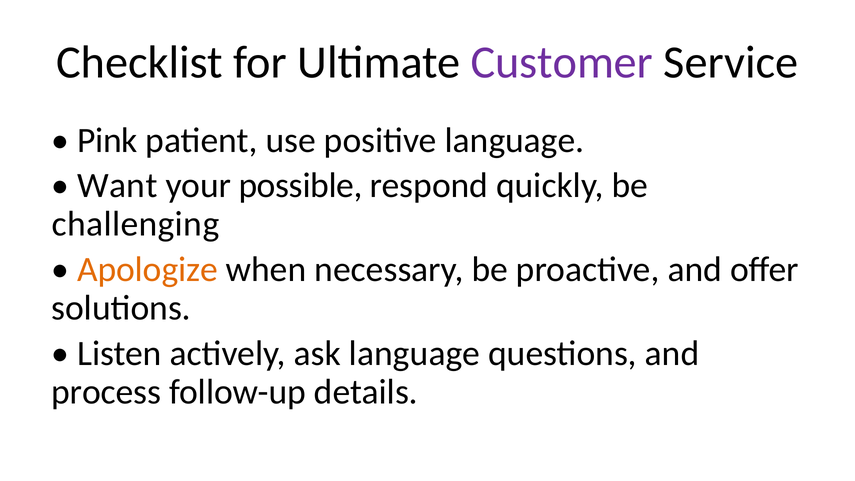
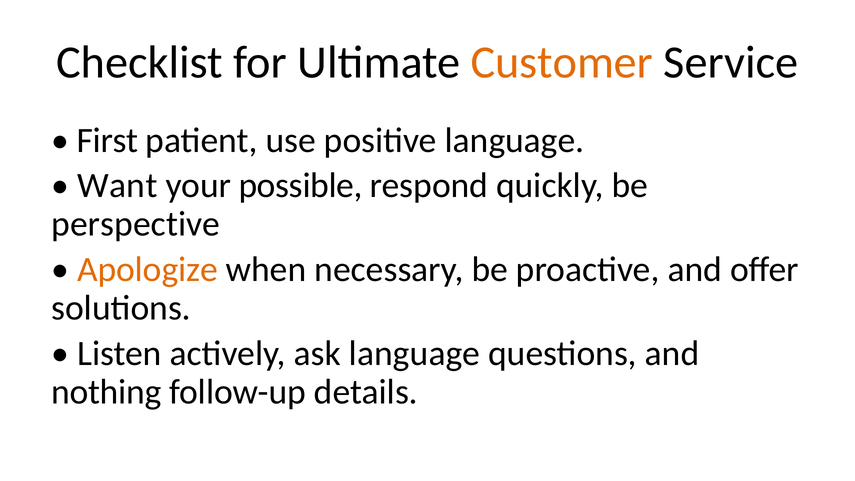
Customer colour: purple -> orange (562, 63)
Pink: Pink -> First (107, 140)
challenging: challenging -> perspective (136, 224)
process: process -> nothing (106, 392)
